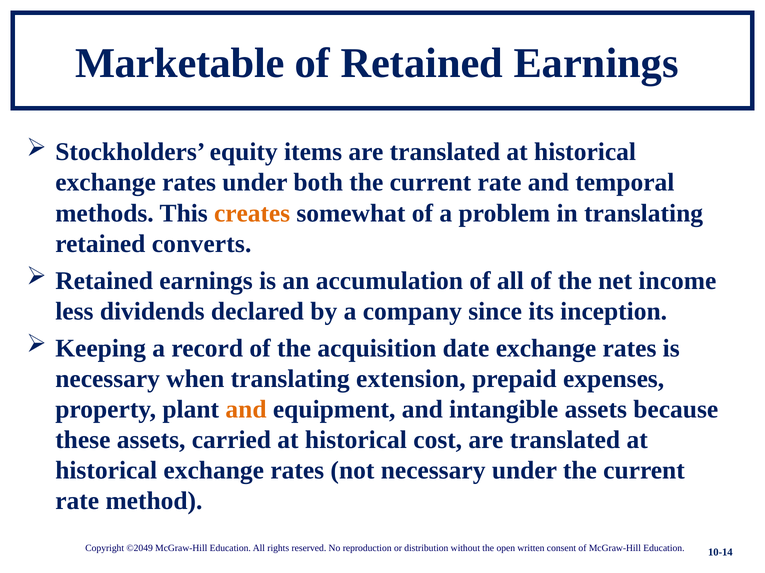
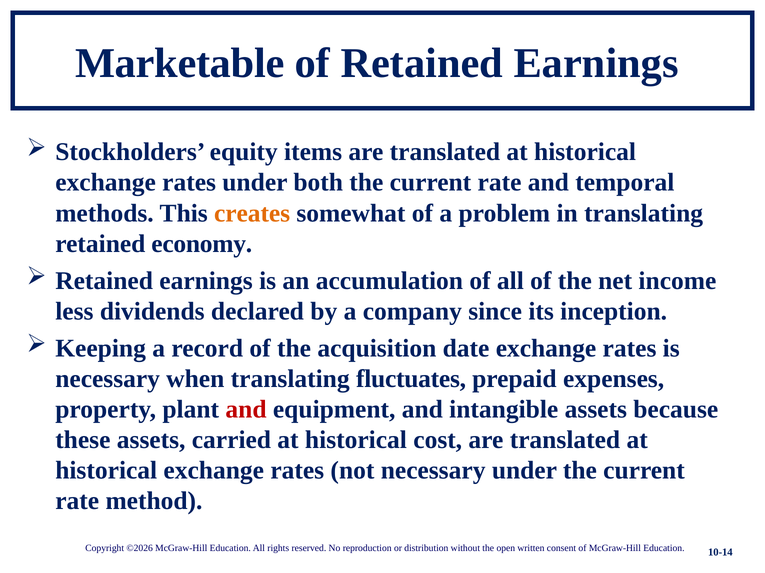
converts: converts -> economy (202, 244)
extension: extension -> fluctuates (411, 379)
and colour: orange -> red (246, 410)
©2049: ©2049 -> ©2026 (140, 549)
